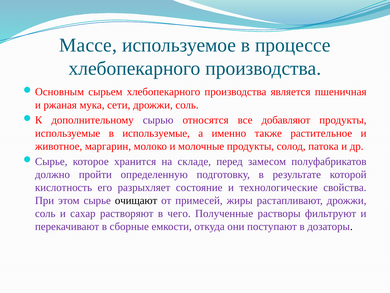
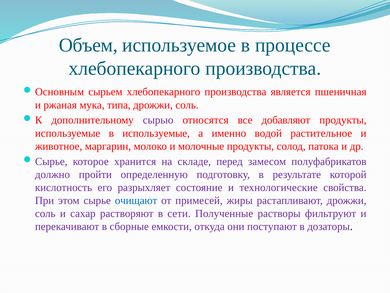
Массе: Массе -> Объем (88, 45)
сети: сети -> типа (119, 105)
также: также -> водой (268, 133)
очищают colour: black -> blue (136, 200)
чего: чего -> сети (179, 213)
